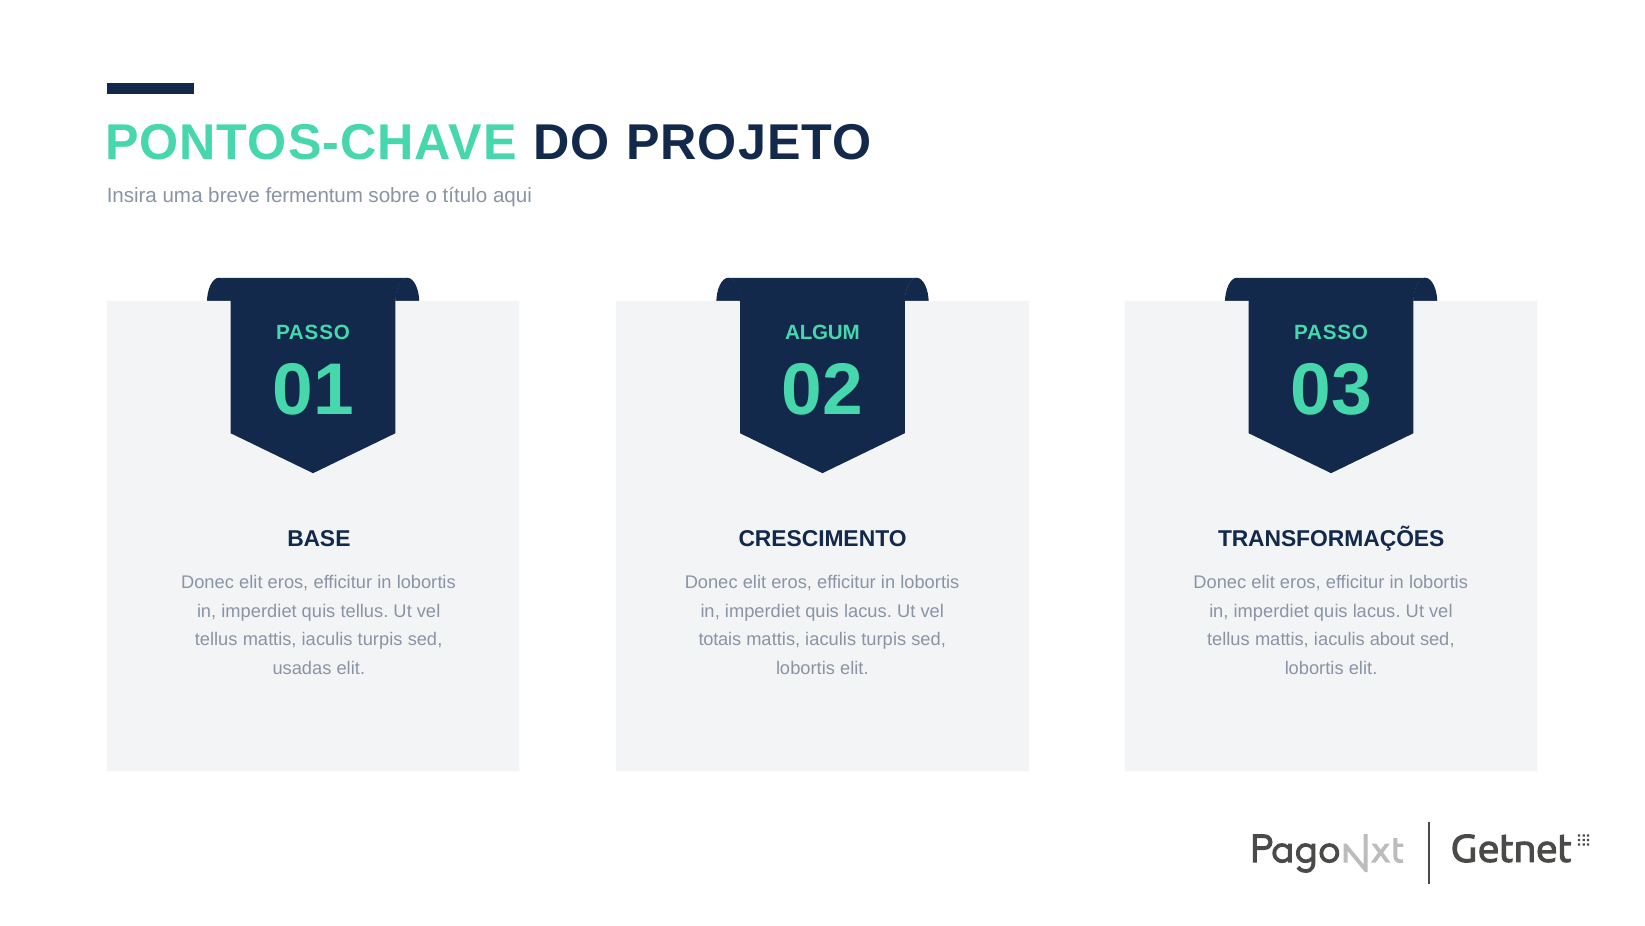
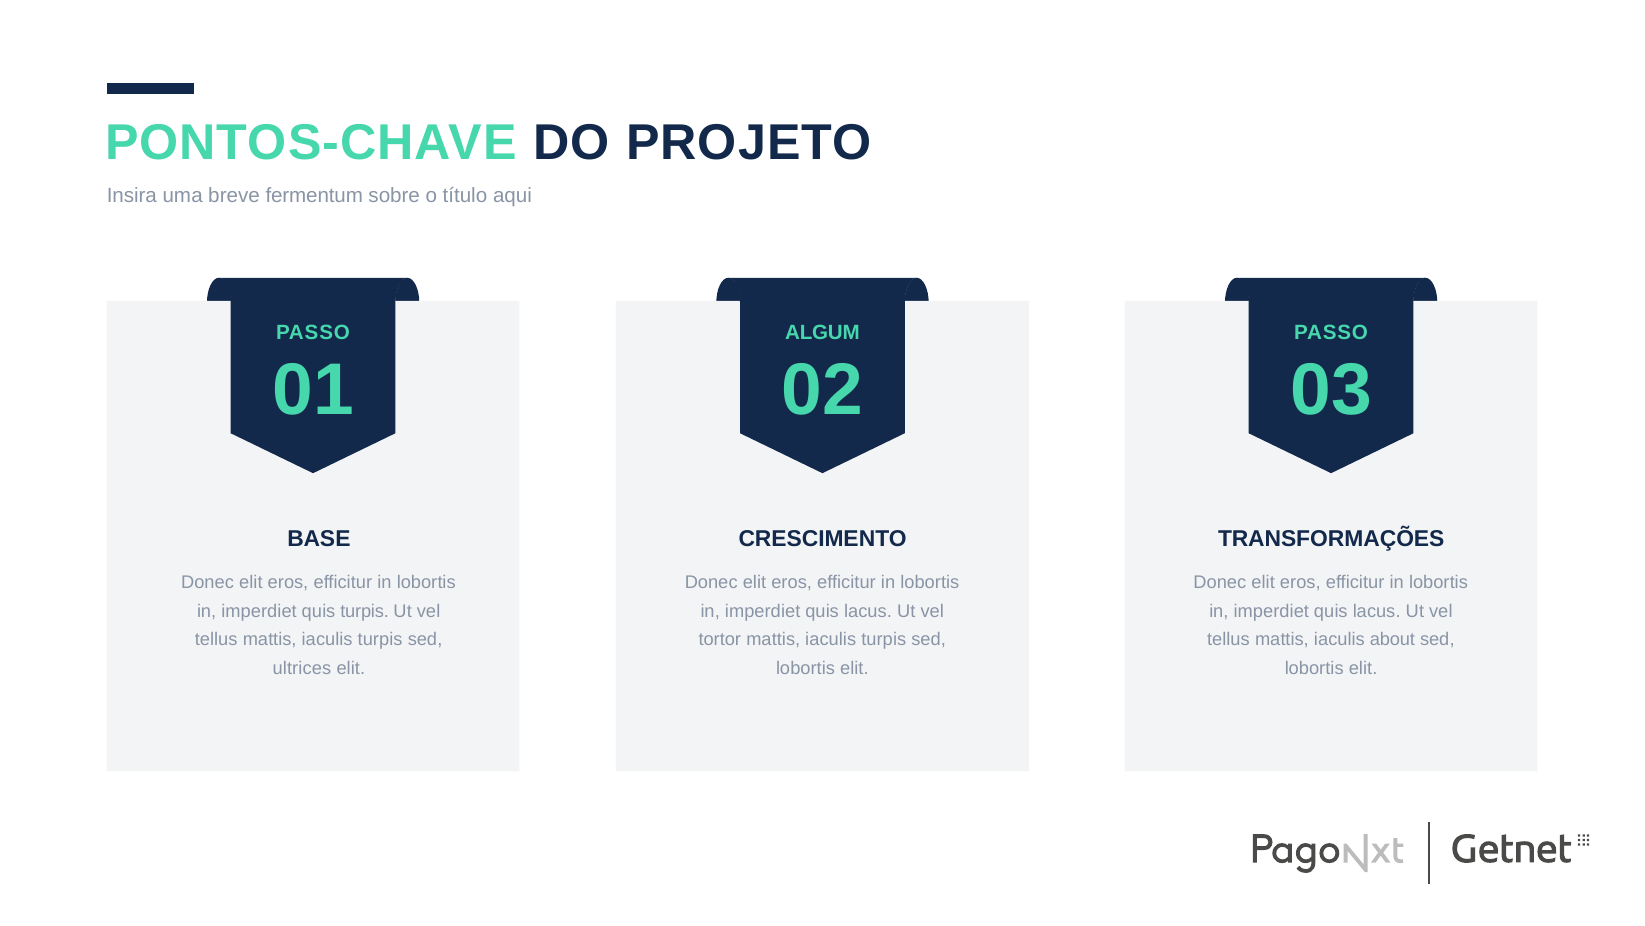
quis tellus: tellus -> turpis (365, 611)
totais: totais -> tortor (720, 639)
usadas: usadas -> ultrices (302, 668)
